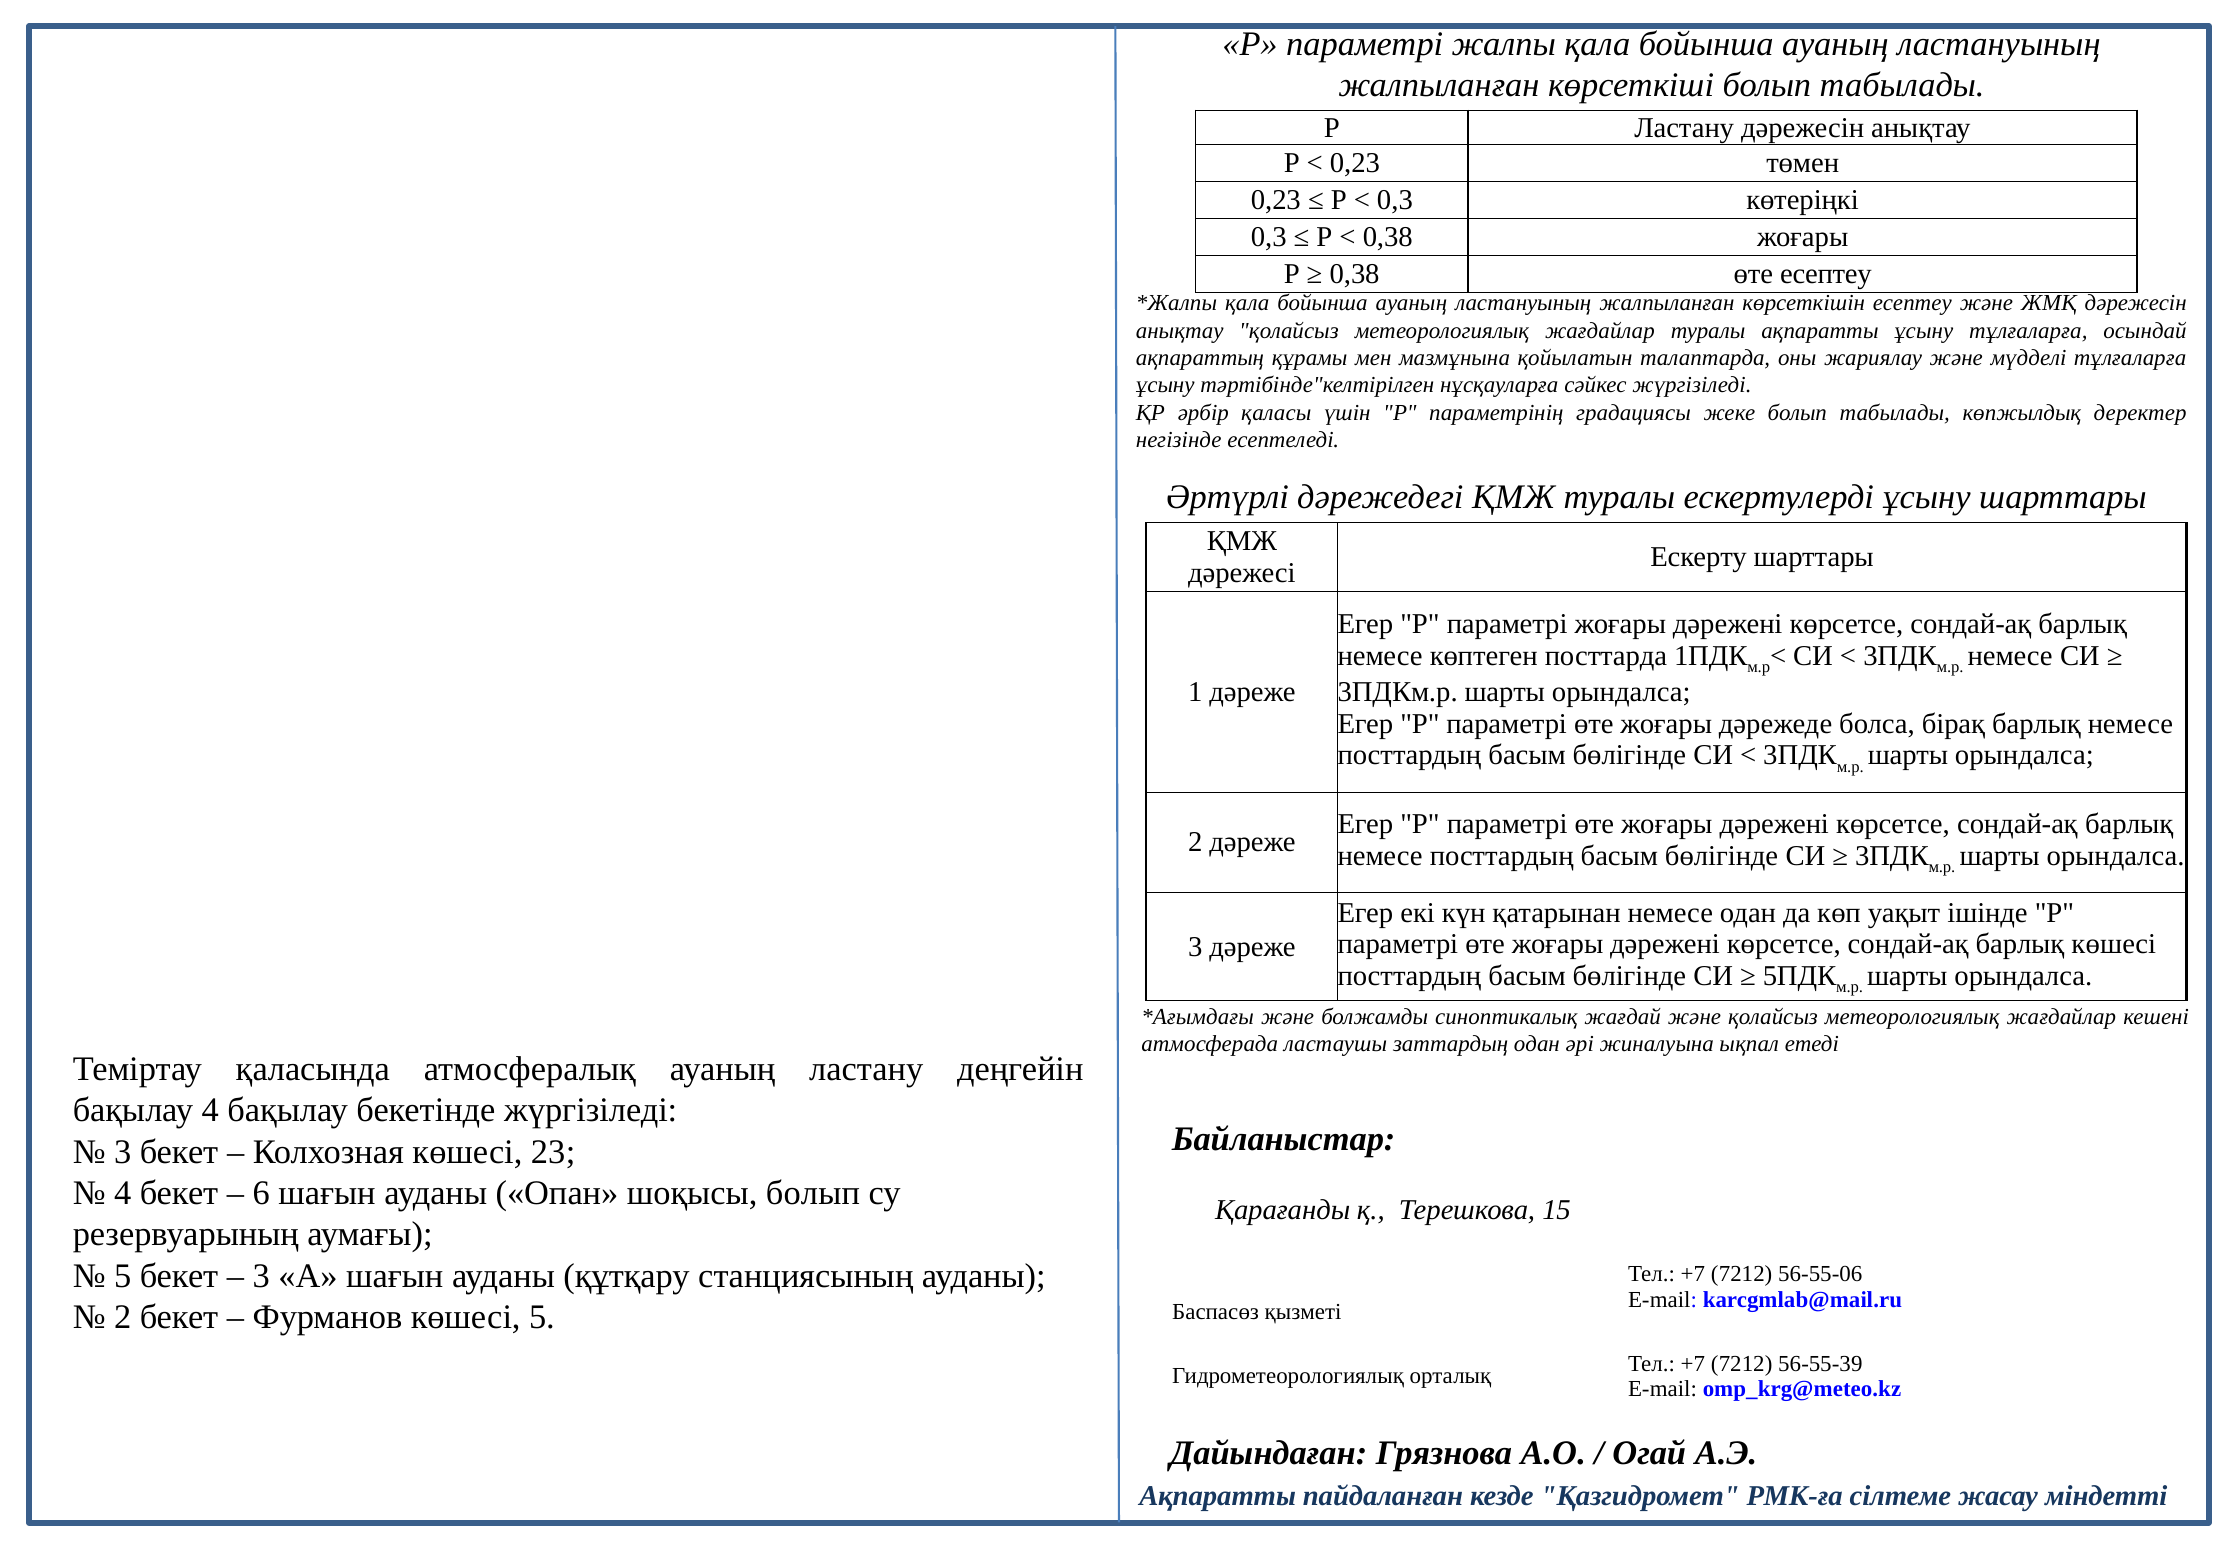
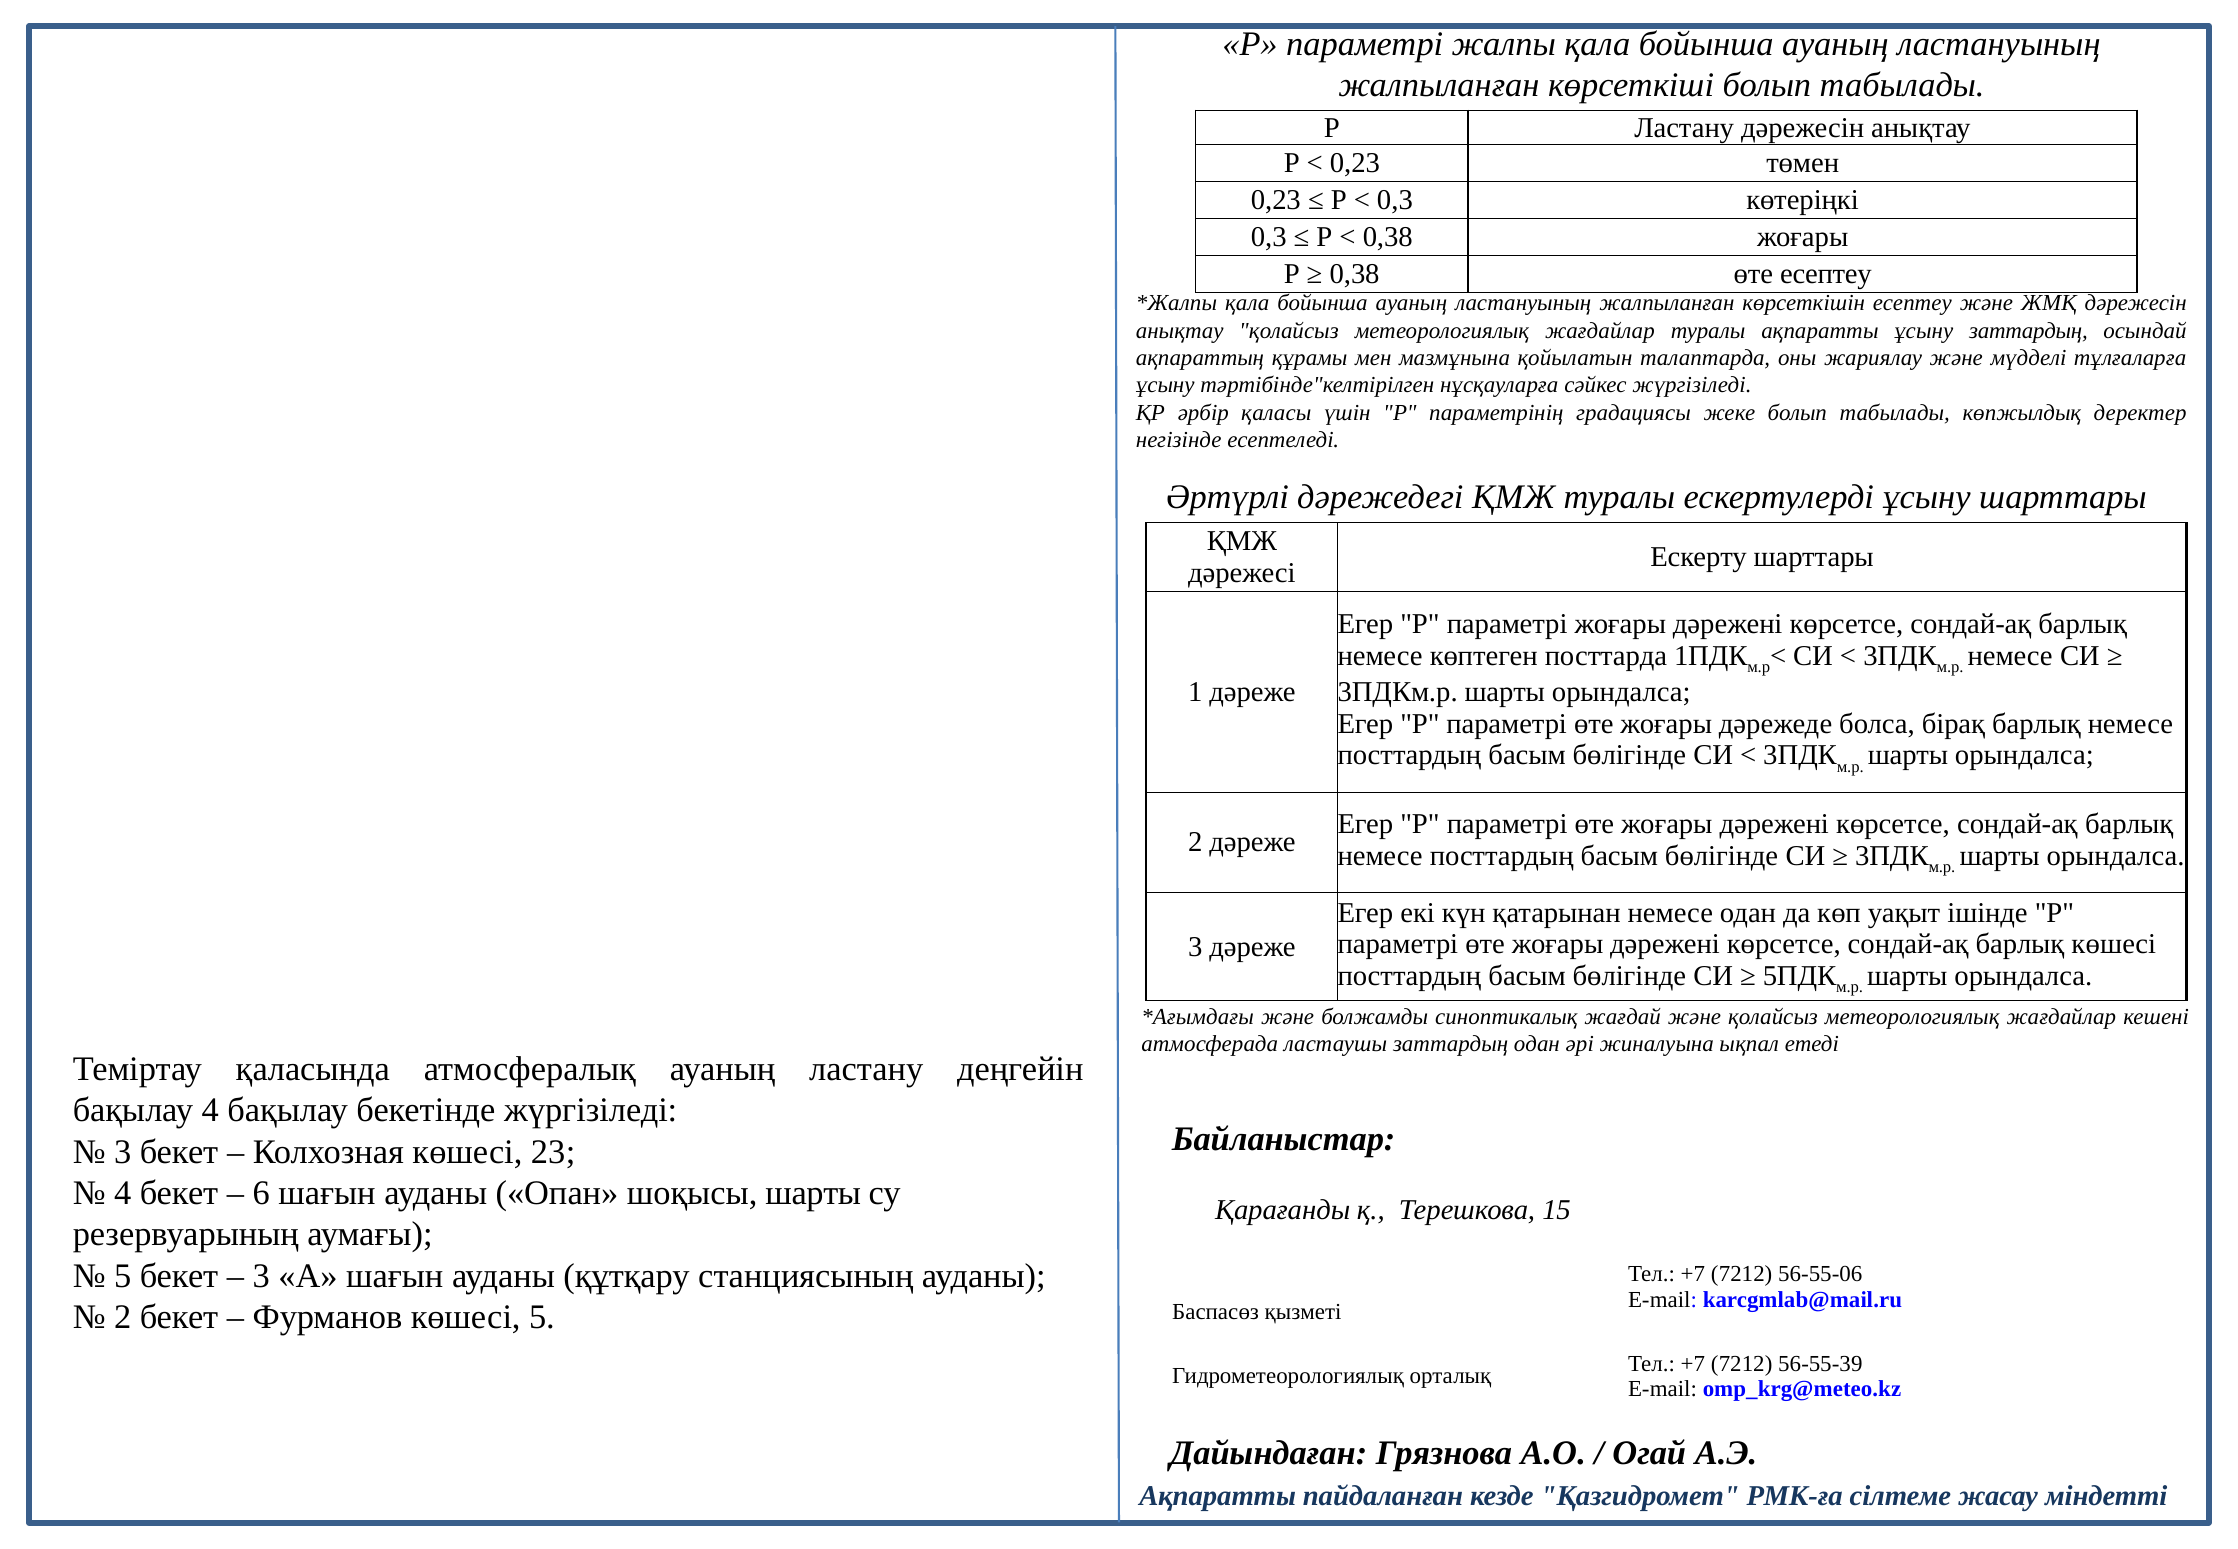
ұсыну тұлғаларға: тұлғаларға -> заттардың (2028, 331)
шоқысы болып: болып -> шарты (813, 1193)
